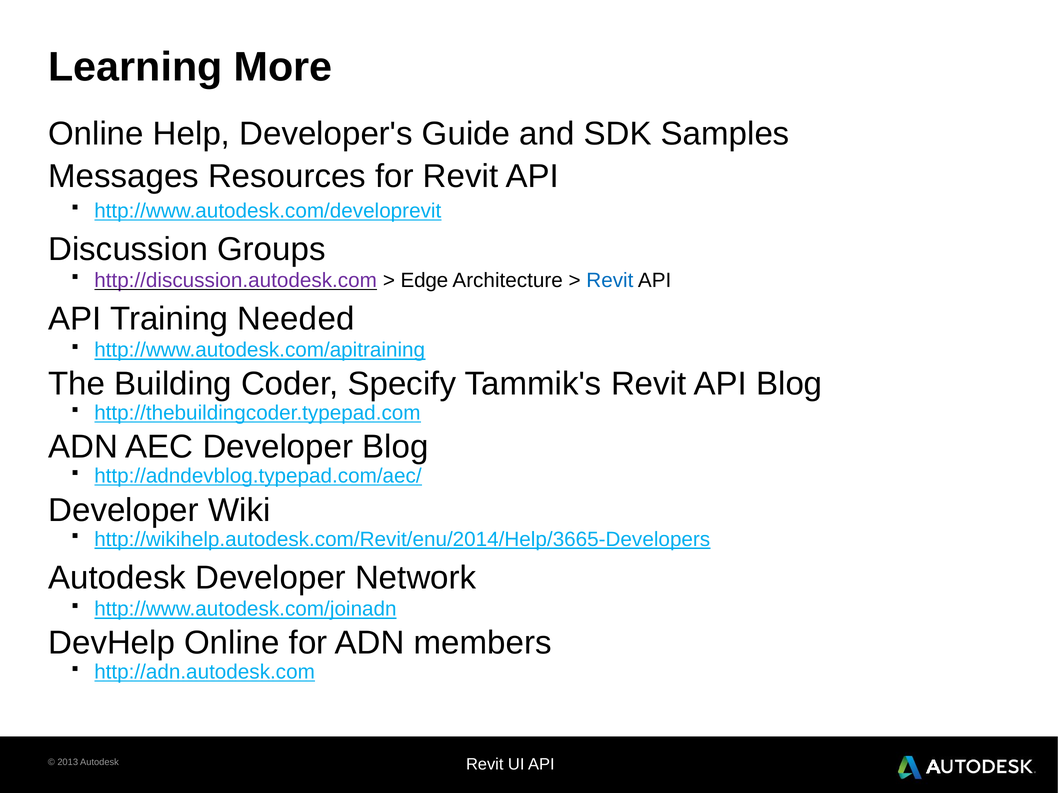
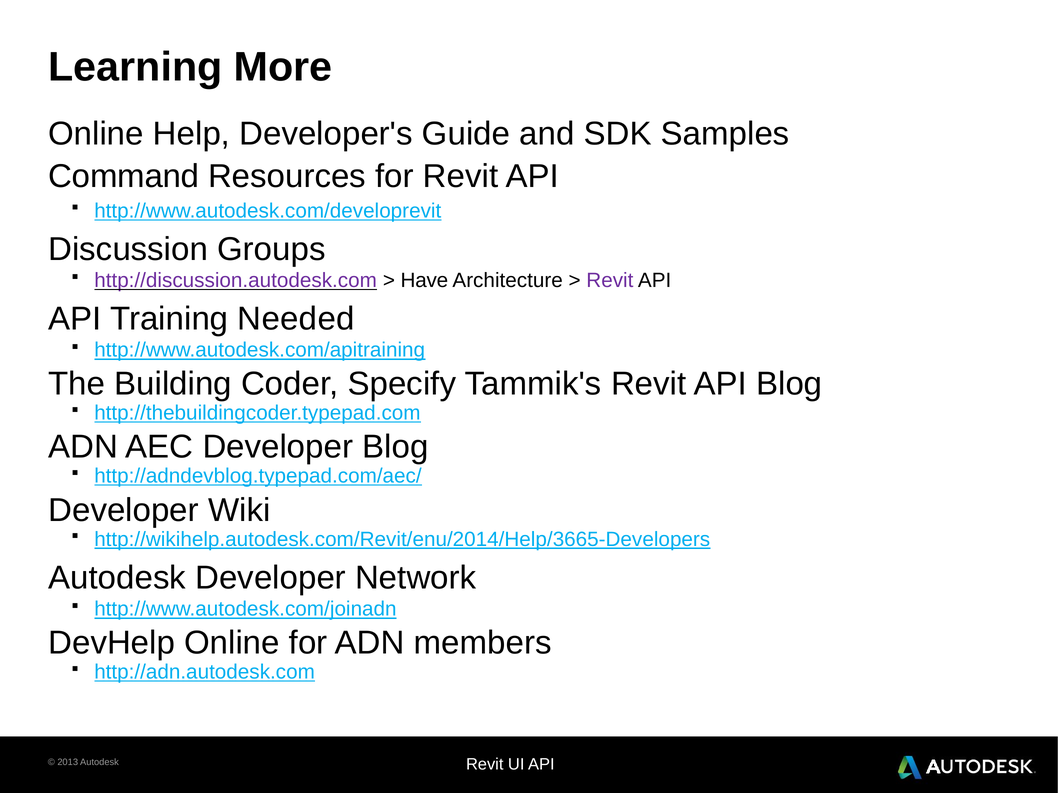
Messages: Messages -> Command (124, 177)
Edge: Edge -> Have (424, 281)
Revit colour: blue -> purple (610, 281)
